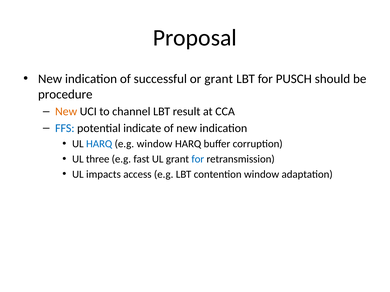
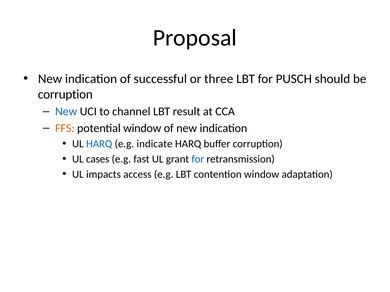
or grant: grant -> three (219, 79)
procedure: procedure -> corruption (65, 95)
New colour: orange -> blue (66, 112)
FFS colour: blue -> orange (65, 128)
potential indicate: indicate -> window (142, 128)
e.g window: window -> indicate (155, 144)
three: three -> cases (98, 159)
